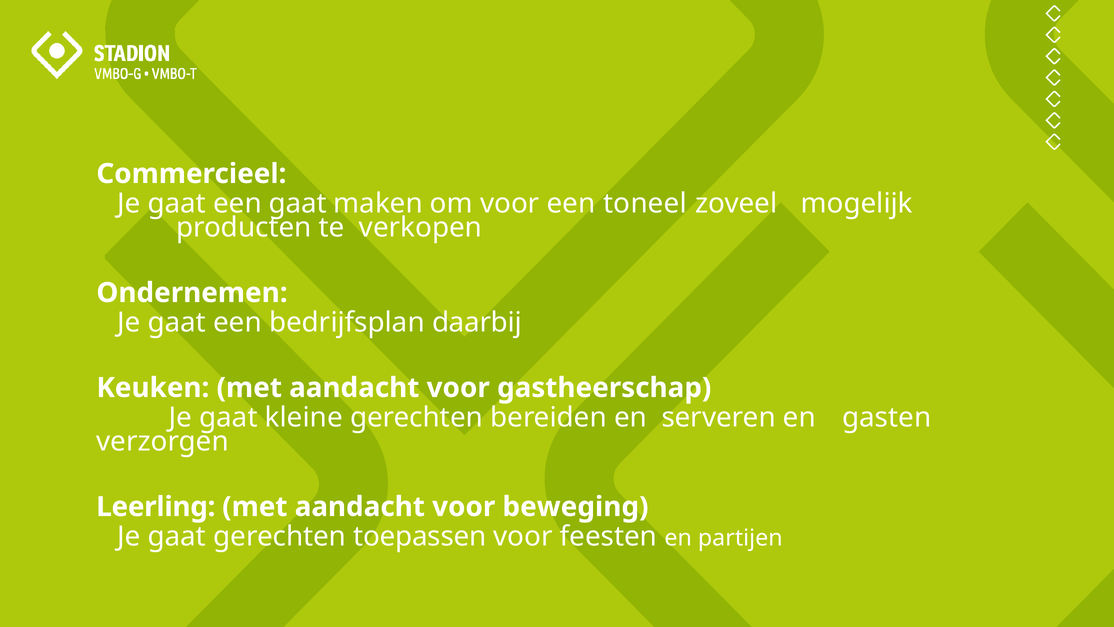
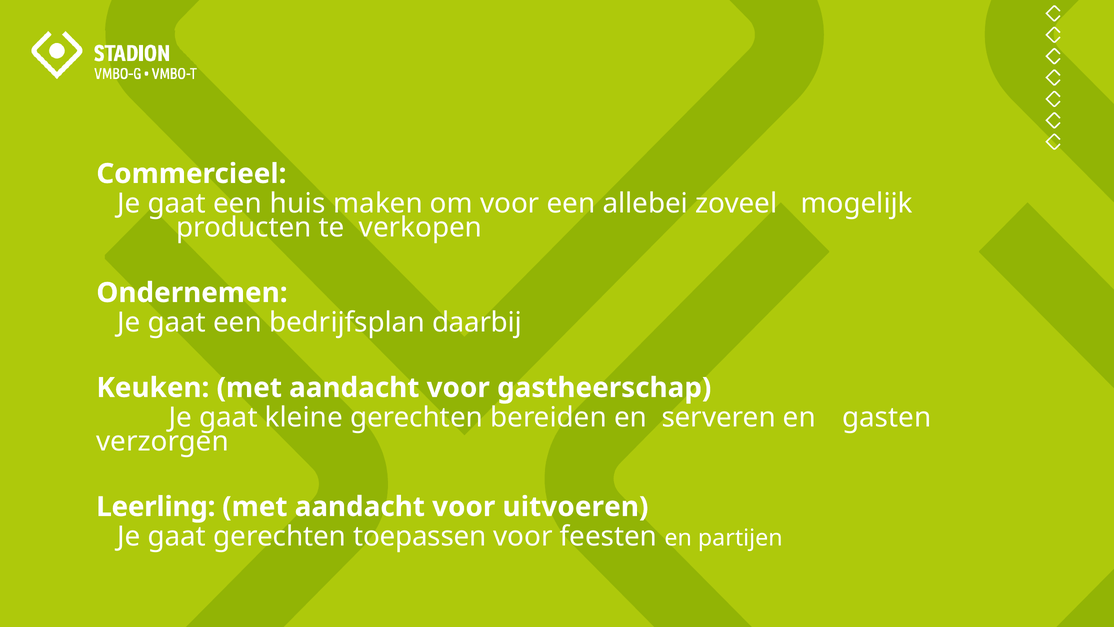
een gaat: gaat -> huis (297, 203)
toneel: toneel -> allebei (645, 203)
beweging: beweging -> uitvoeren (575, 507)
